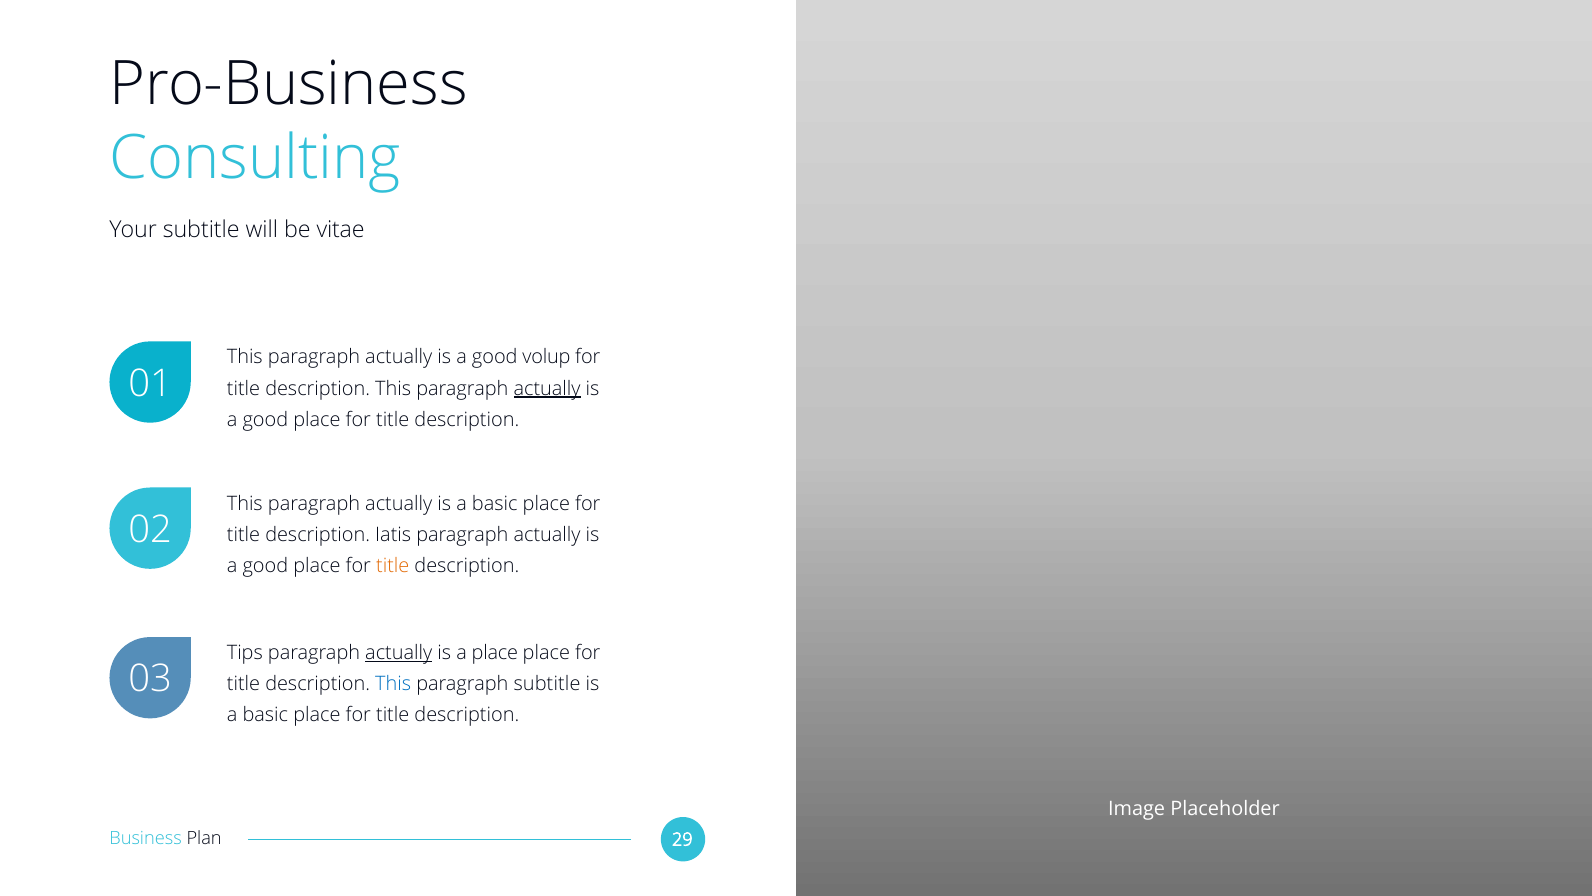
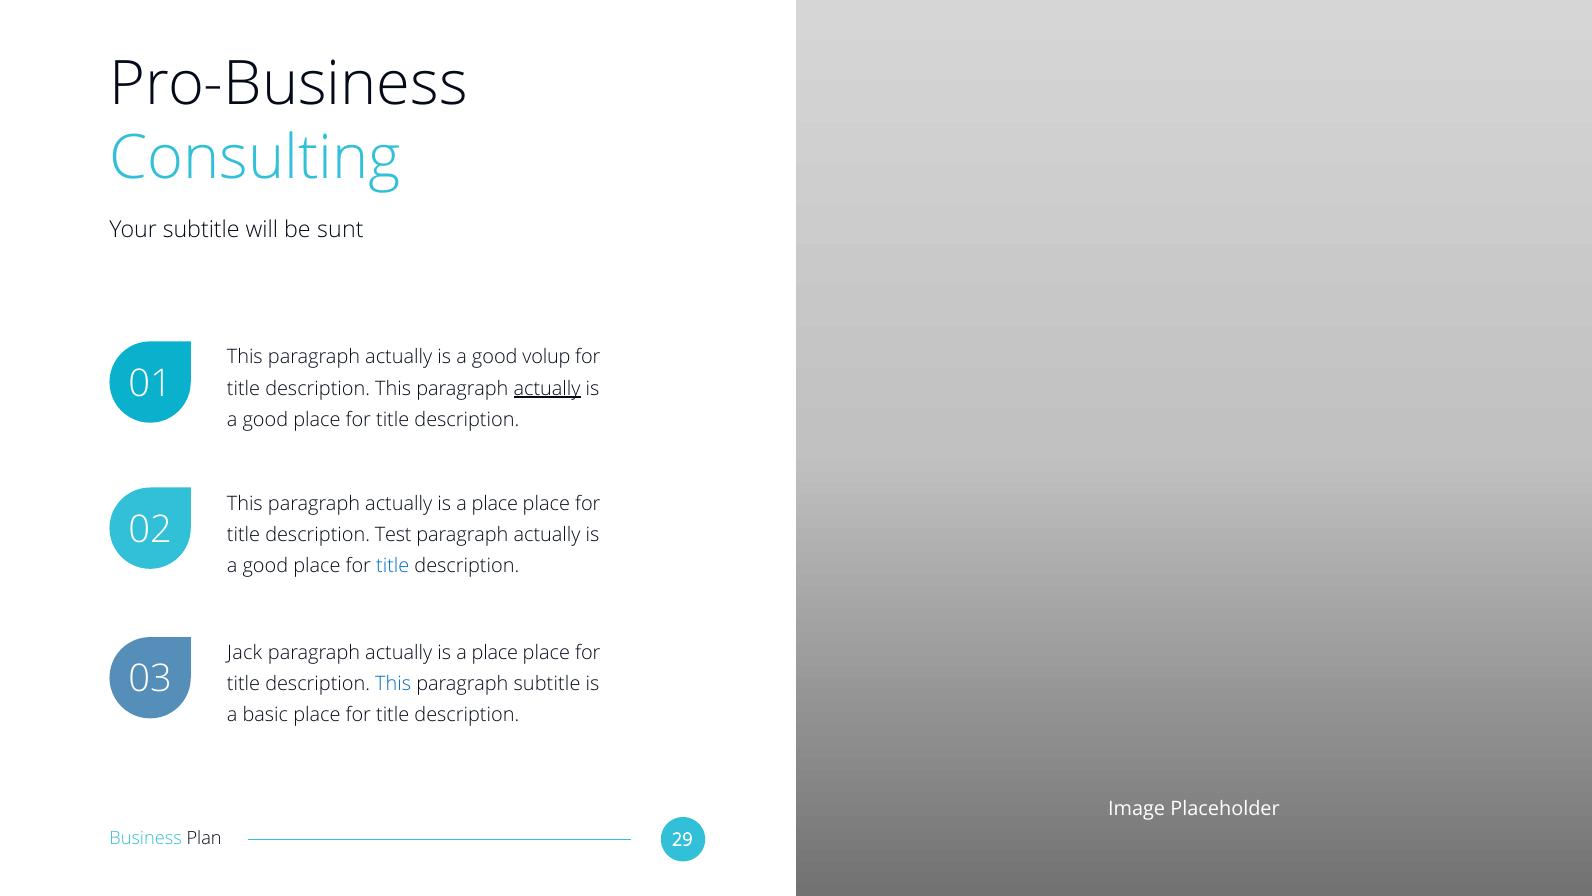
vitae: vitae -> sunt (340, 230)
basic: basic -> place (495, 503)
Iatis: Iatis -> Test (393, 534)
title colour: orange -> blue (393, 565)
Tips: Tips -> Jack (245, 653)
actually underline: present -> none (399, 653)
